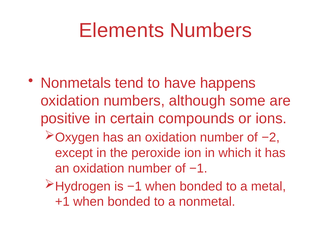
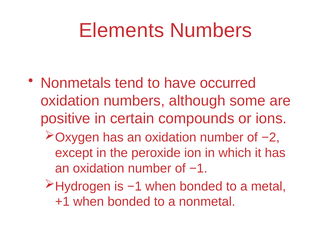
happens: happens -> occurred (228, 83)
